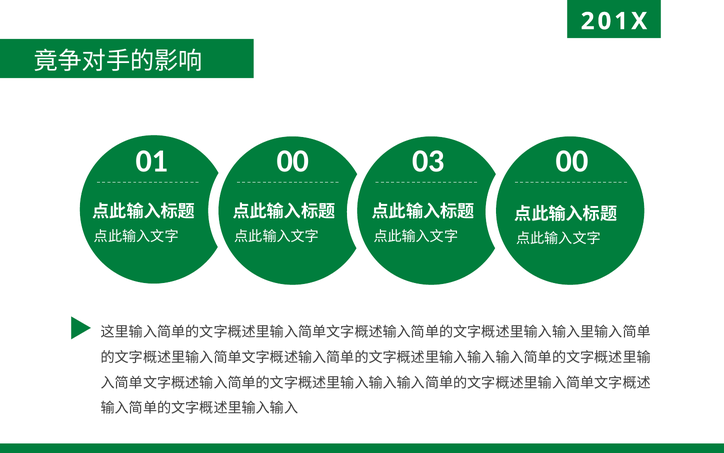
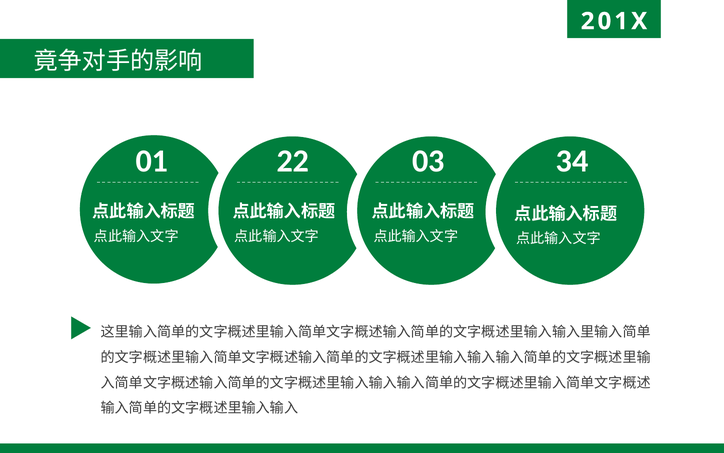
01 00: 00 -> 22 (293, 161)
03 00: 00 -> 34 (572, 161)
